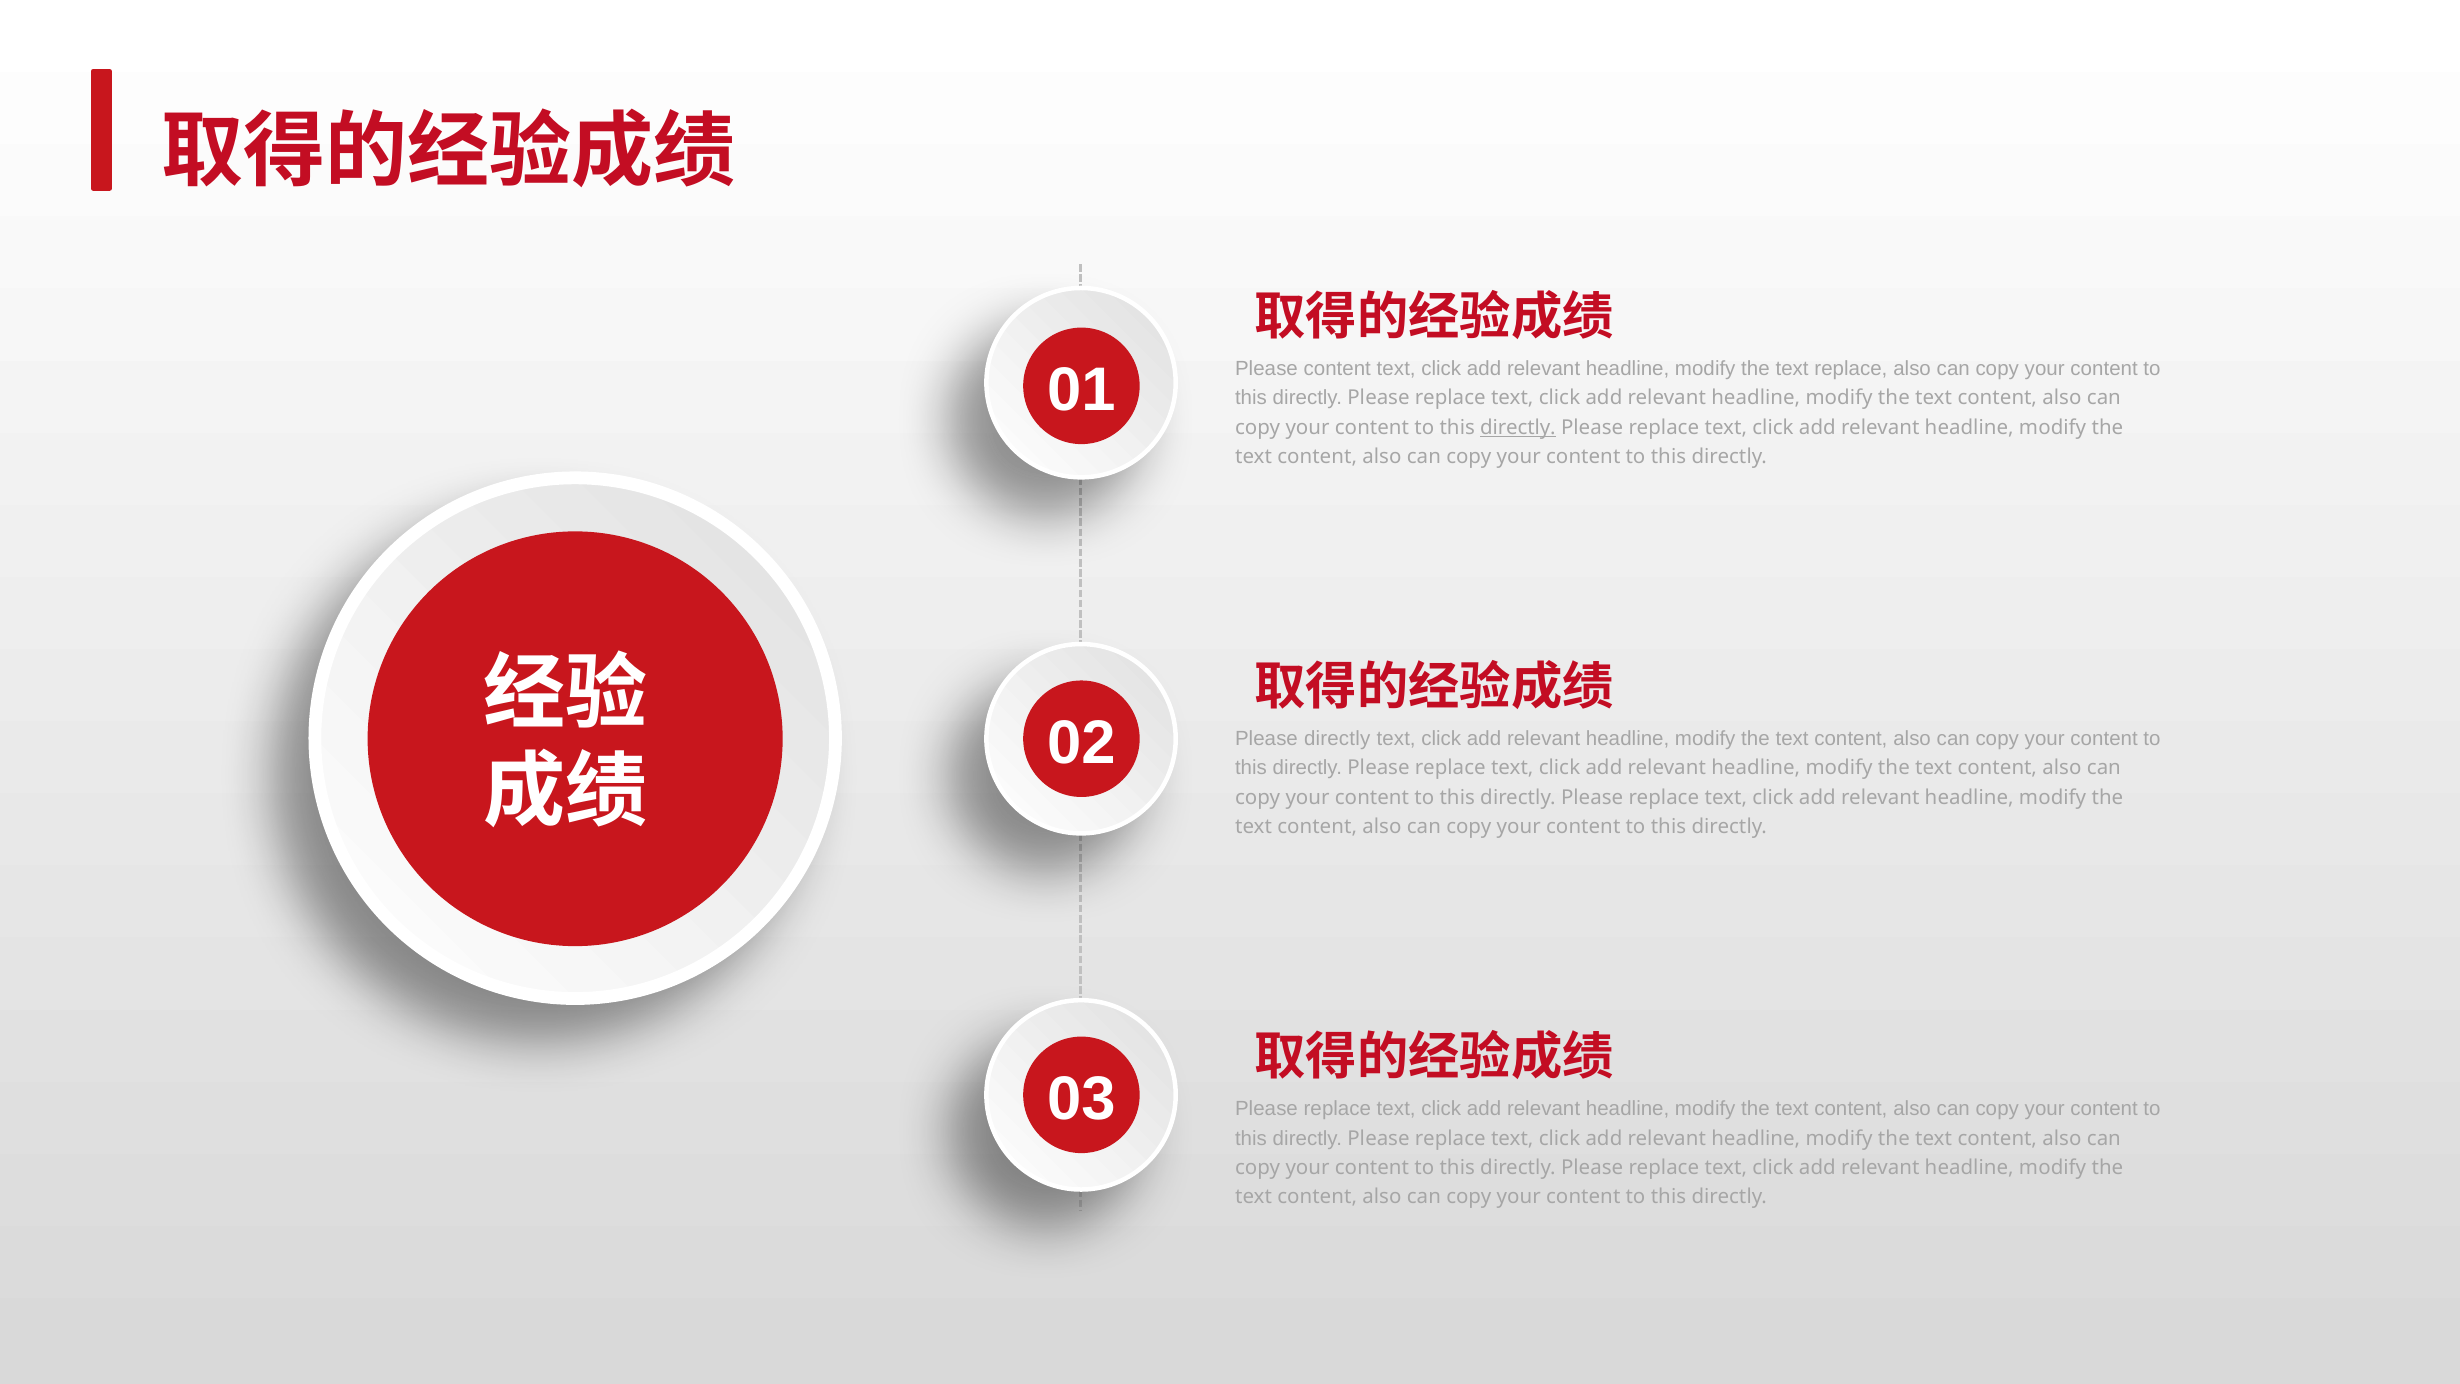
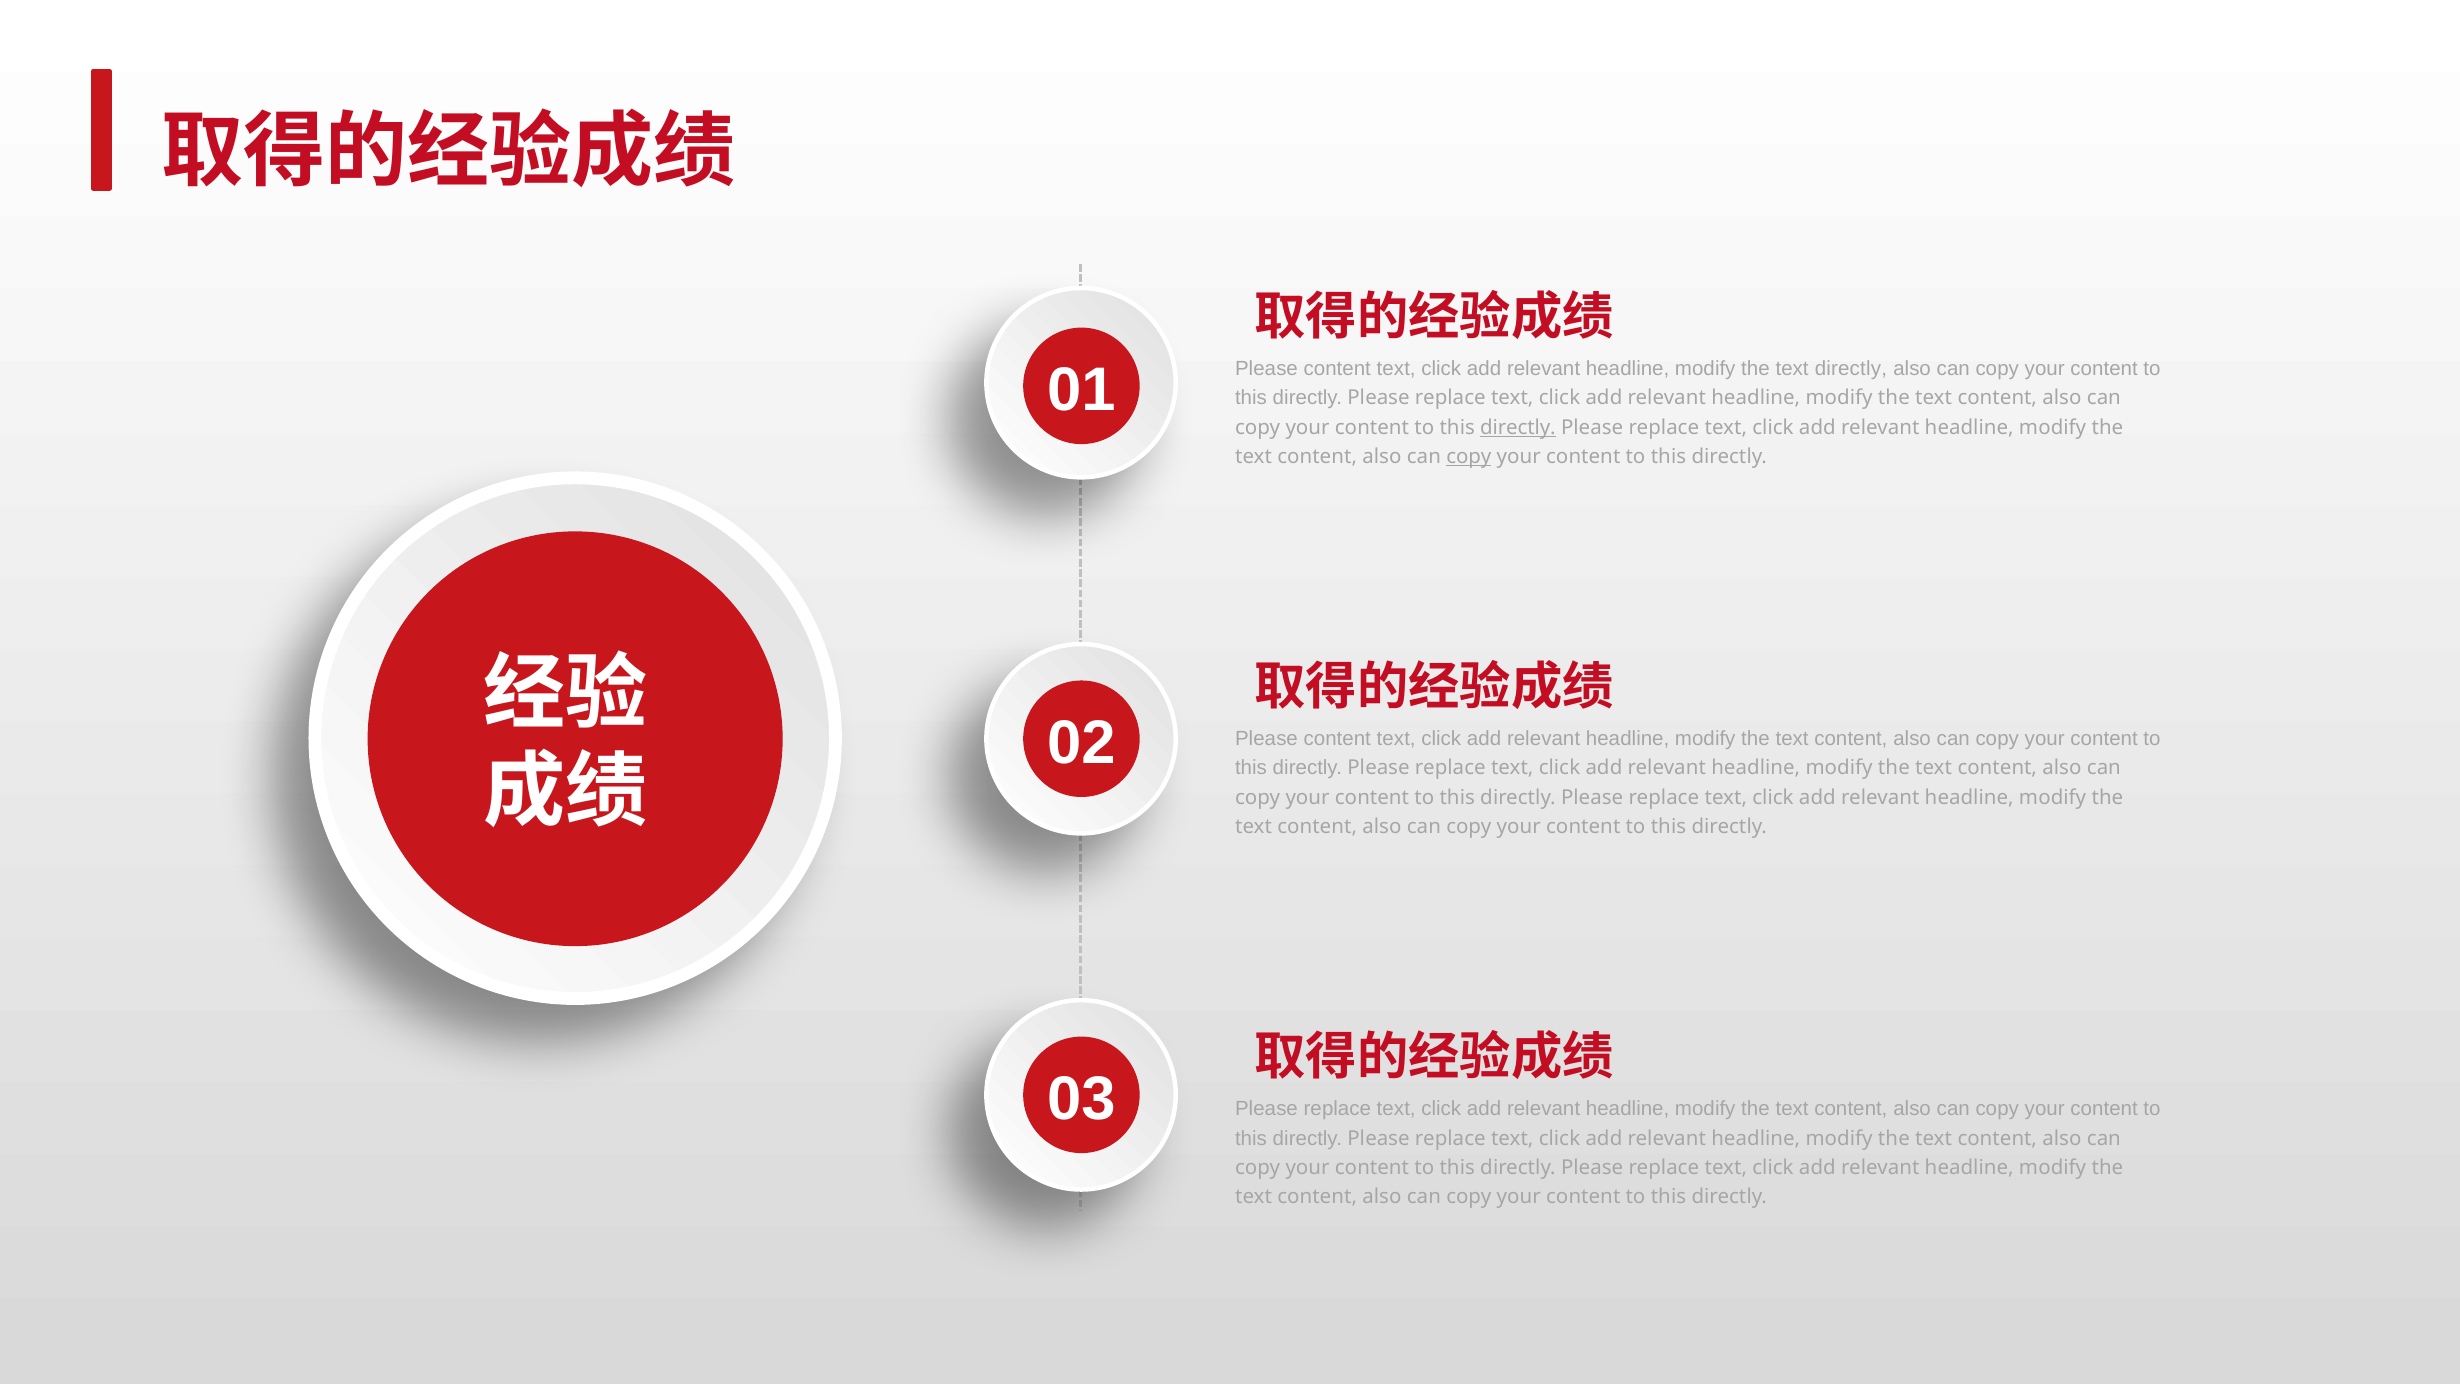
text replace: replace -> directly (1851, 368)
copy underline: none -> present (1469, 457)
directly: directly -> content (1337, 739)
